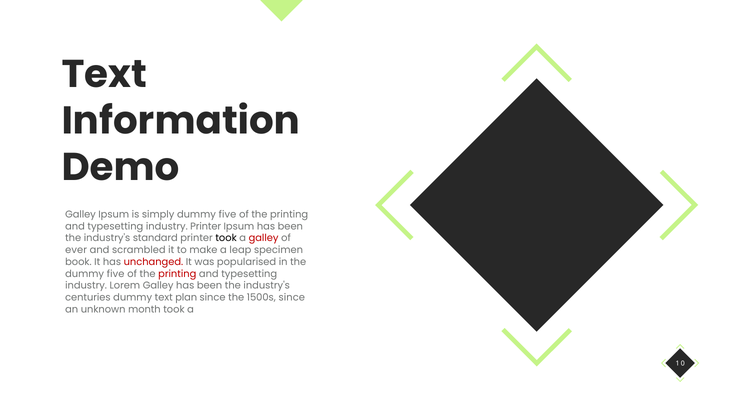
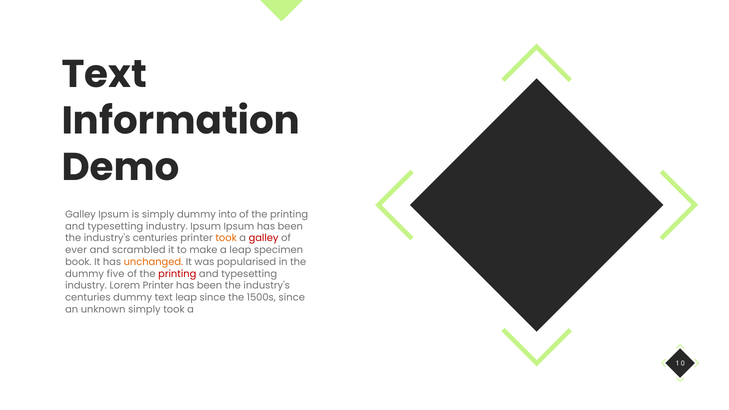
simply dummy five: five -> into (228, 215)
industry Printer: Printer -> Ipsum (206, 226)
standard: standard -> centuries (155, 238)
took colour: black -> orange (226, 238)
unchanged colour: red -> orange (153, 262)
Lorem Galley: Galley -> Printer (158, 286)
text plan: plan -> leap (186, 298)
unknown month: month -> simply (144, 309)
